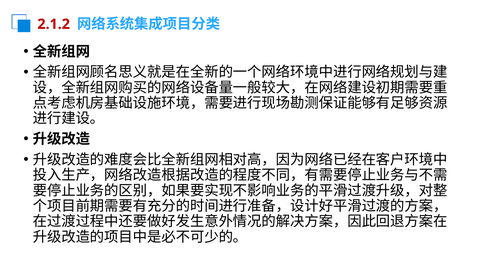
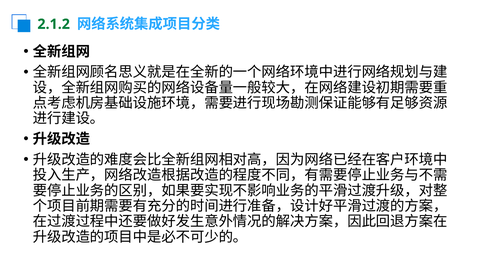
2.1.2 colour: red -> green (54, 24)
